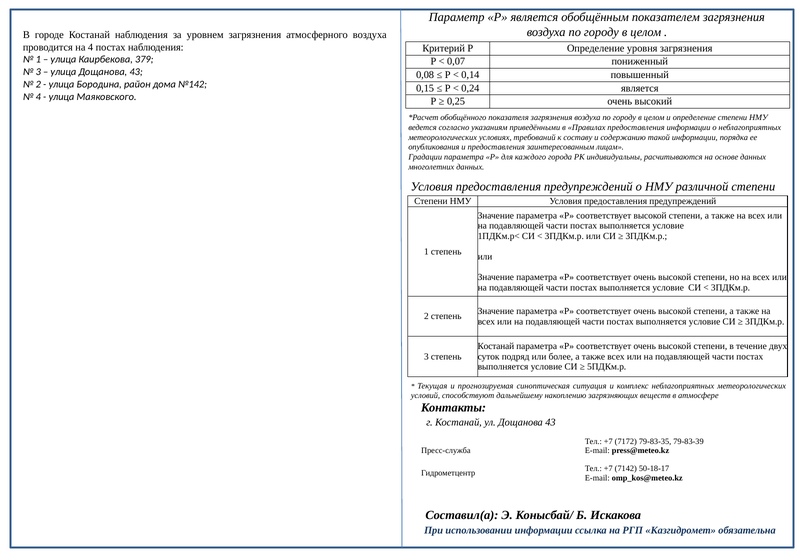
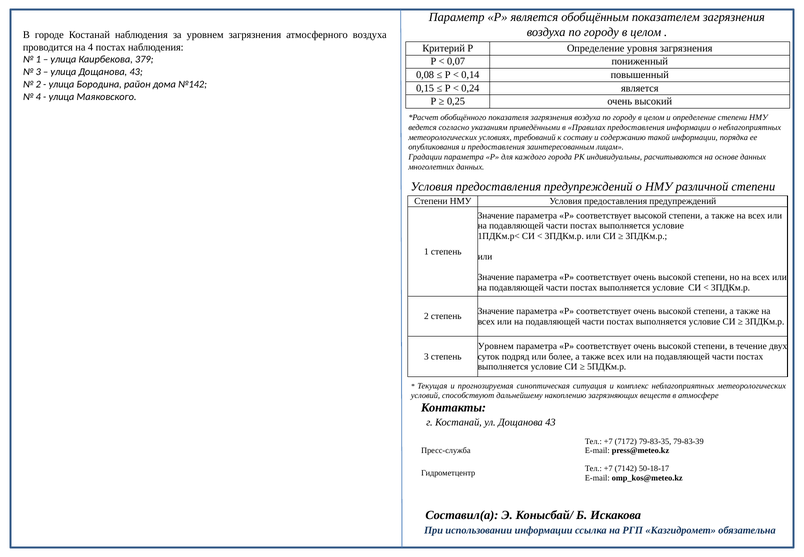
Костанай: Костанай -> Уровнем (496, 346)
